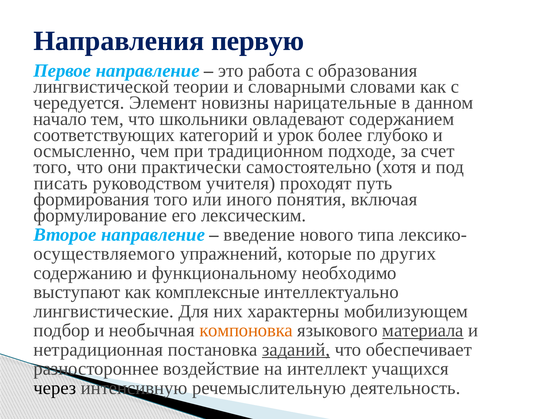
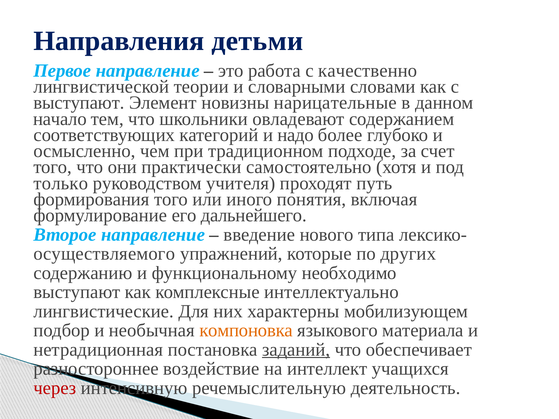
первую: первую -> детьми (257, 41)
образования: образования -> качественно (368, 71)
чередуется: чередуется -> выступают (79, 103)
урок: урок -> надо (296, 135)
писать: писать -> только (61, 183)
лексическим: лексическим -> дальнейшего (254, 216)
материала underline: present -> none (423, 331)
через colour: black -> red (55, 388)
